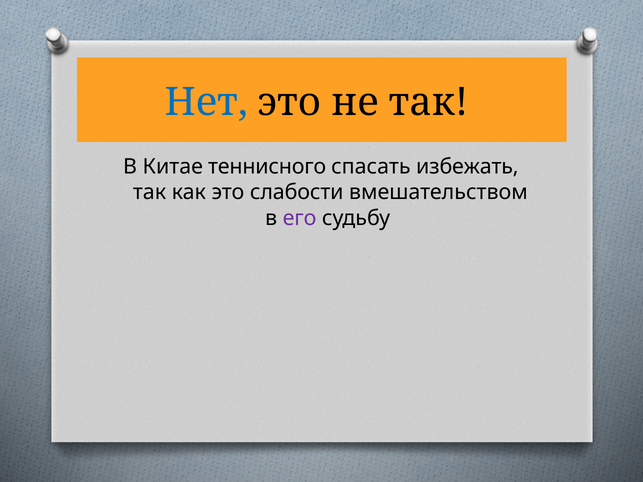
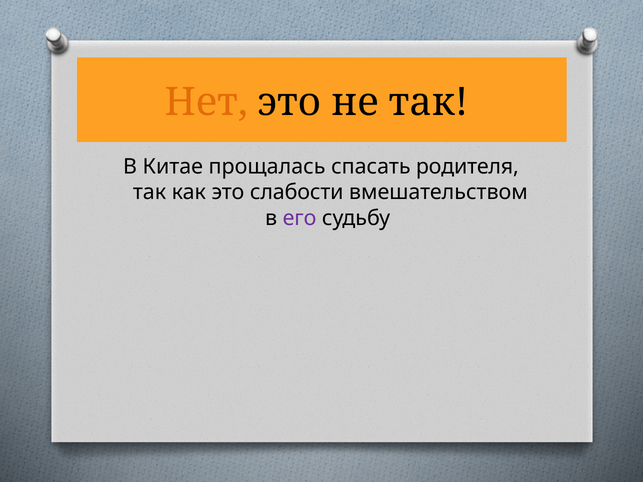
Нет colour: blue -> orange (206, 102)
теннисного: теннисного -> прощалась (267, 167)
избежать: избежать -> родителя (467, 167)
